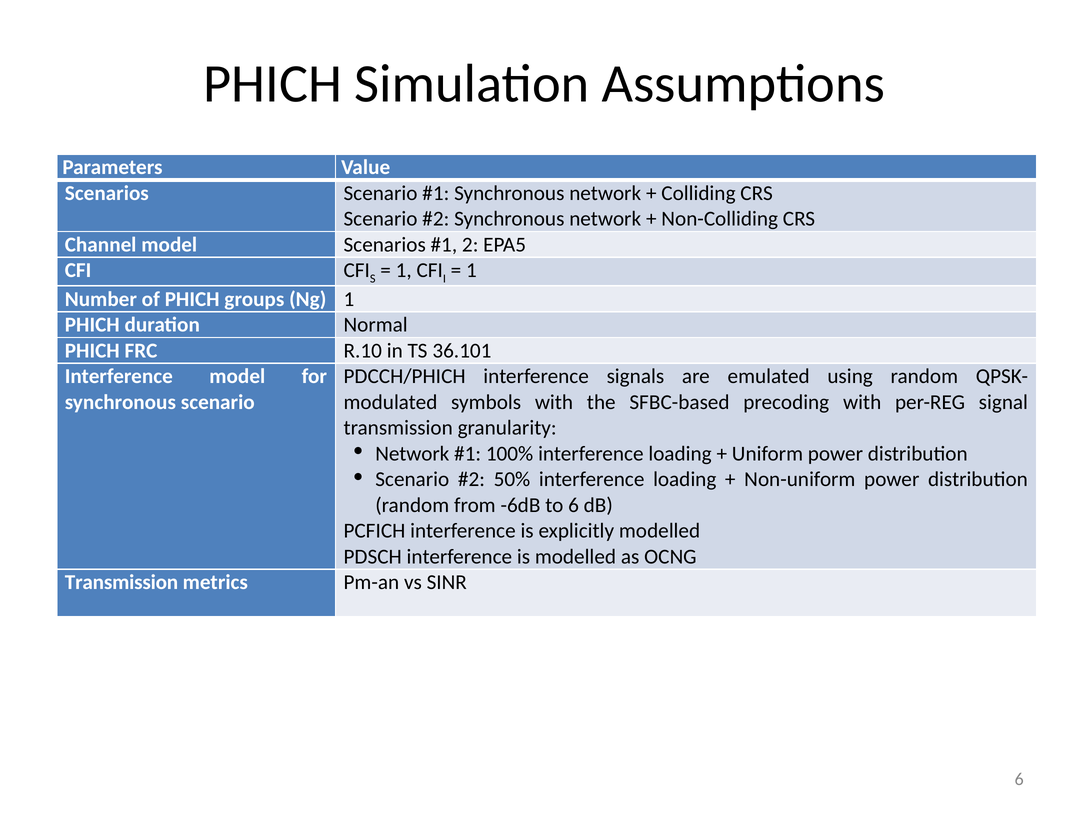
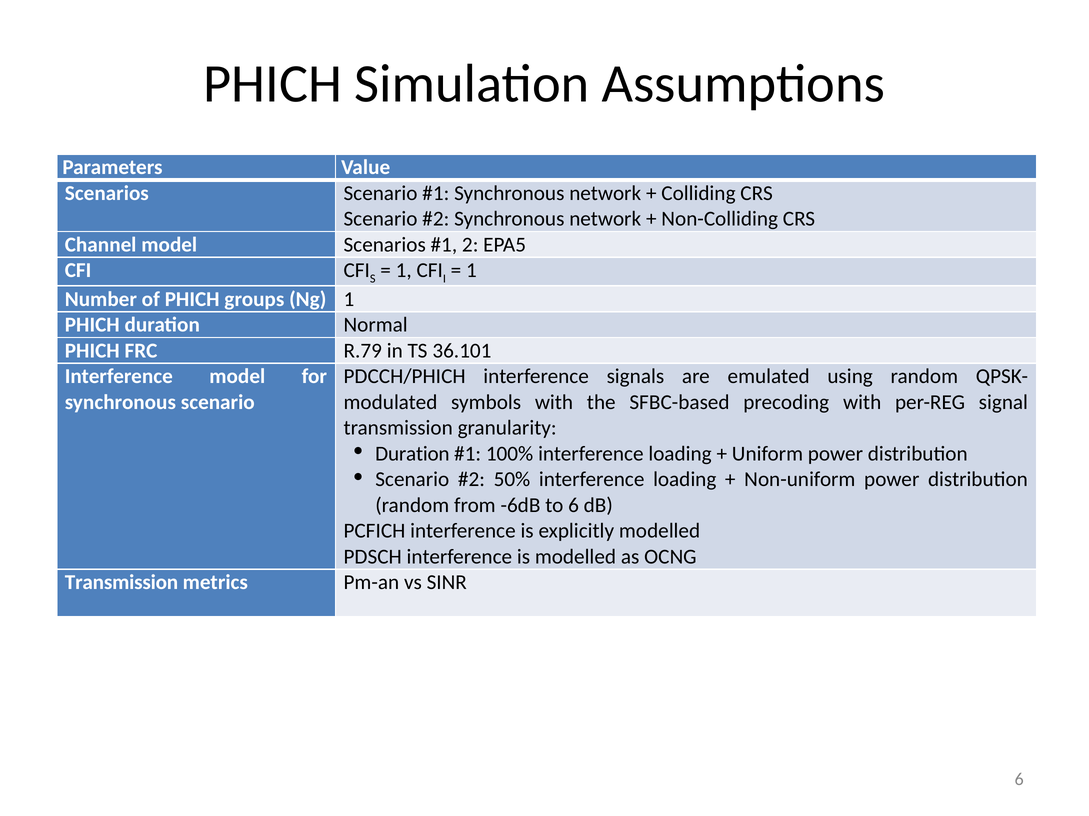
R.10: R.10 -> R.79 (363, 351)
Network: Network -> Duration (412, 454)
